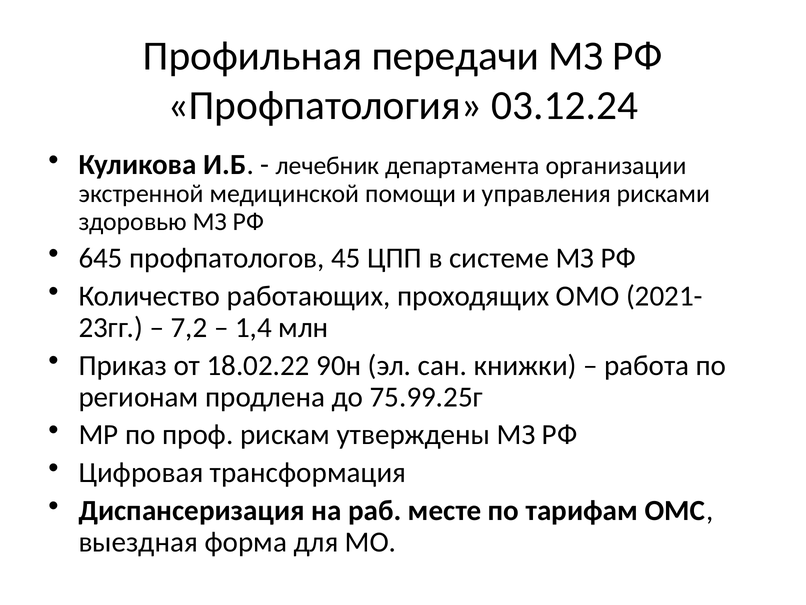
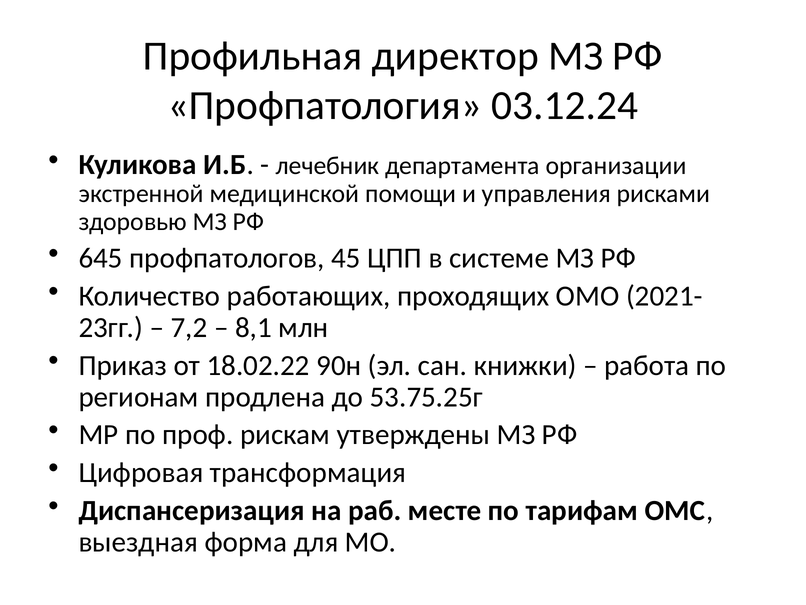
передачи: передачи -> директор (455, 56)
1,4: 1,4 -> 8,1 (253, 327)
75.99.25г: 75.99.25г -> 53.75.25г (426, 397)
